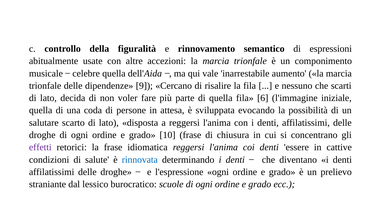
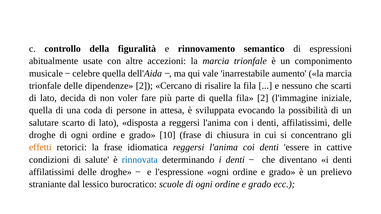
dipendenze 9: 9 -> 2 (144, 86)
fila 6: 6 -> 2 (263, 98)
effetti colour: purple -> orange (40, 148)
